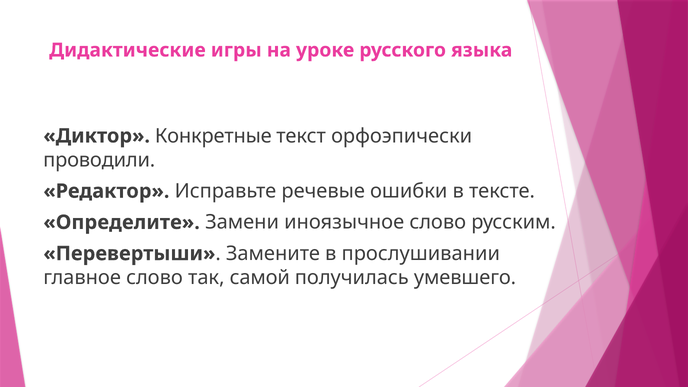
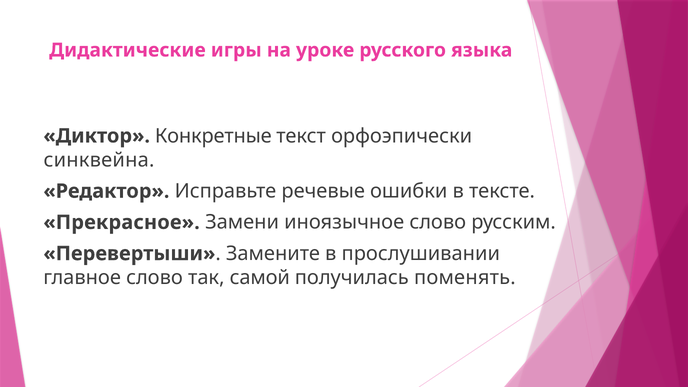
проводили: проводили -> синквейна (99, 160)
Определите: Определите -> Прекрасное (122, 222)
умевшего: умевшего -> поменять (465, 278)
